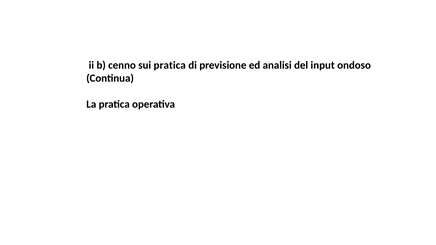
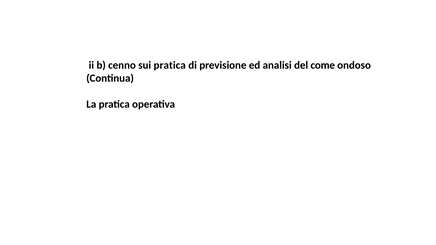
input: input -> come (323, 65)
